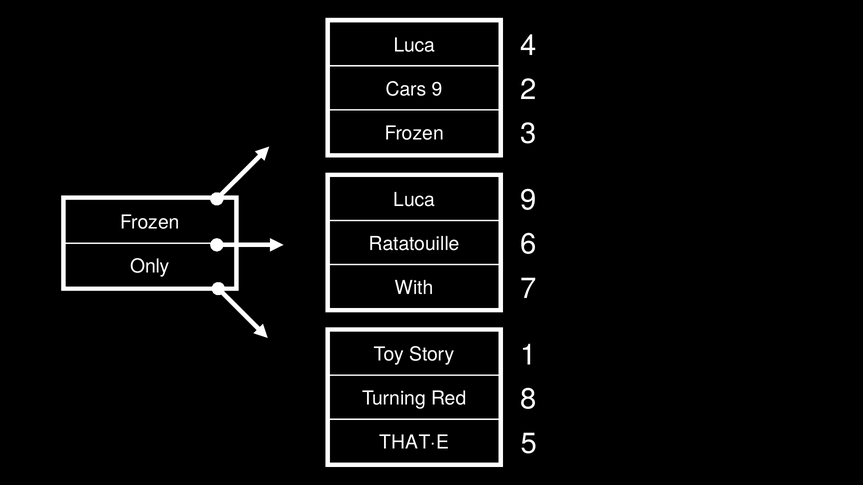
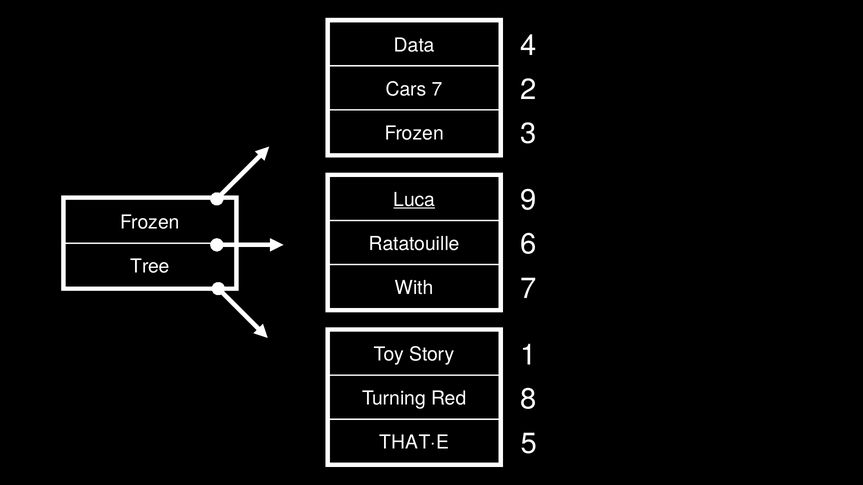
Luca: Luca -> Data (414, 45)
Cars 9: 9 -> 7 (437, 89)
Luca underline: none -> present (414, 200)
Only: Only -> Tree (150, 267)
